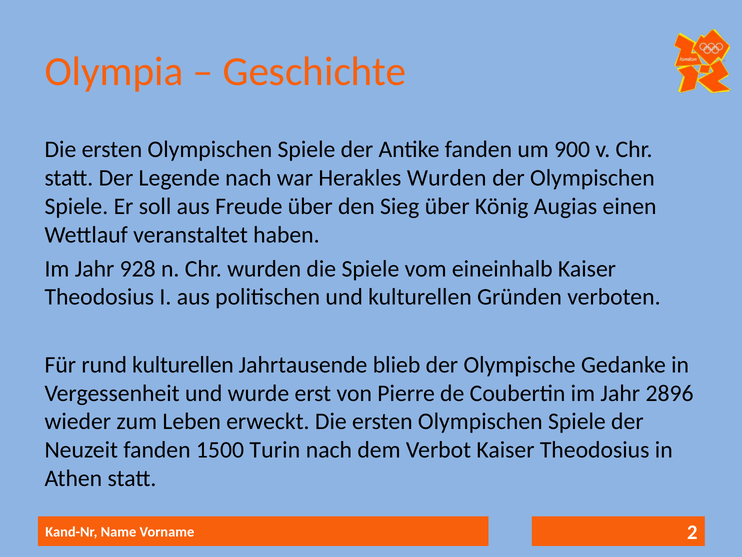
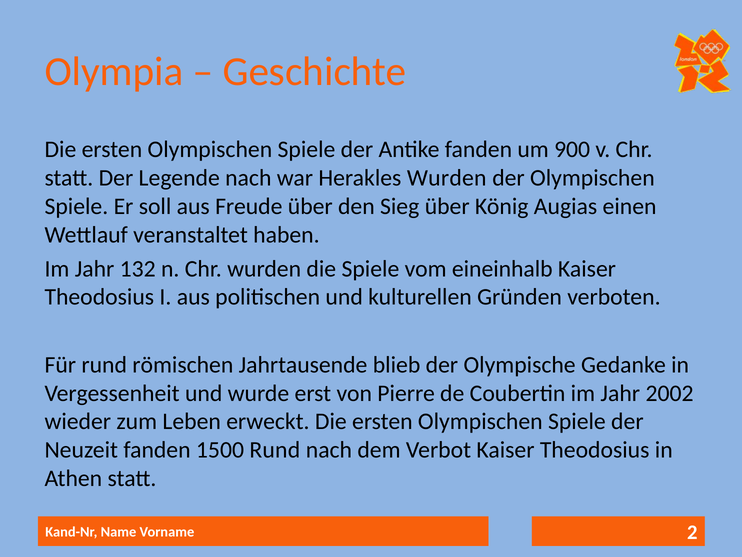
928: 928 -> 132 (138, 268)
rund kulturellen: kulturellen -> römischen (183, 364)
2896: 2896 -> 2002 (670, 393)
1500 Turin: Turin -> Rund (275, 450)
